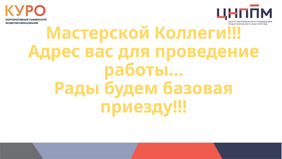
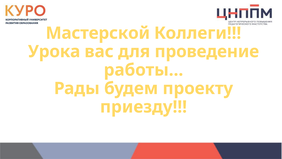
Адрес: Адрес -> Урока (54, 51)
базовая: базовая -> проекту (198, 88)
